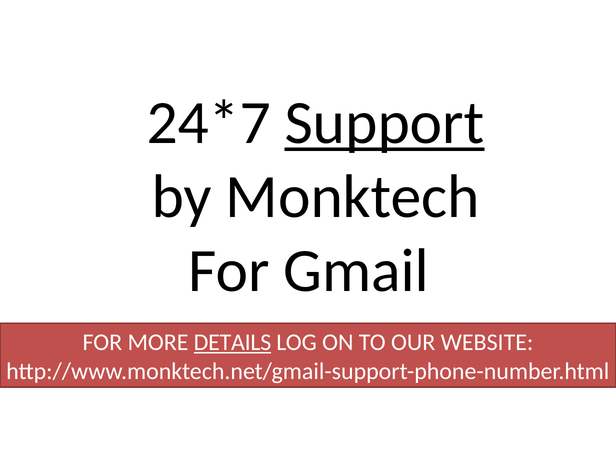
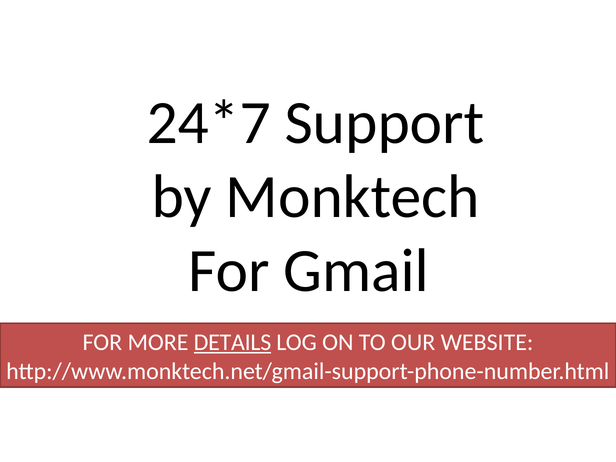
Support underline: present -> none (385, 123)
